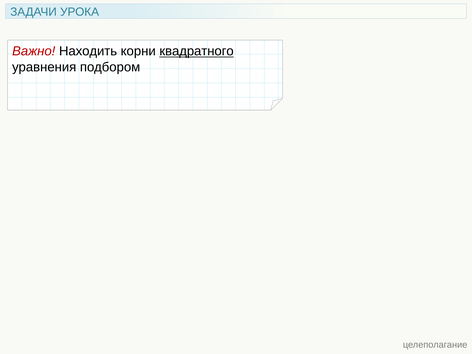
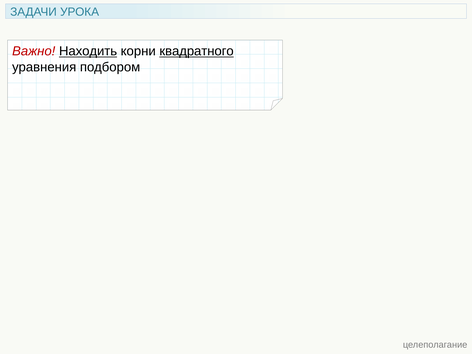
Находить underline: none -> present (88, 51)
